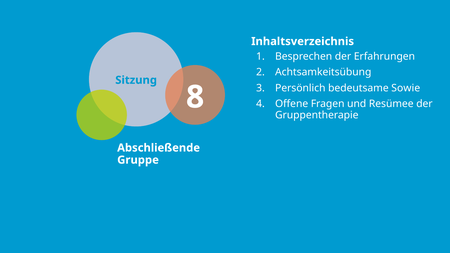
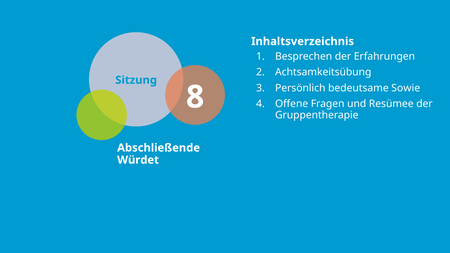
Gruppe: Gruppe -> Würdet (138, 160)
